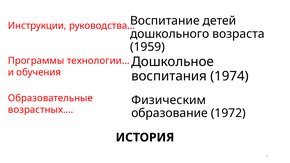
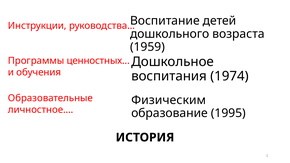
технологии…: технологии… -> ценностных… (98, 61)
возрастных…: возрастных… -> личностное… (41, 110)
1972: 1972 -> 1995 (228, 113)
